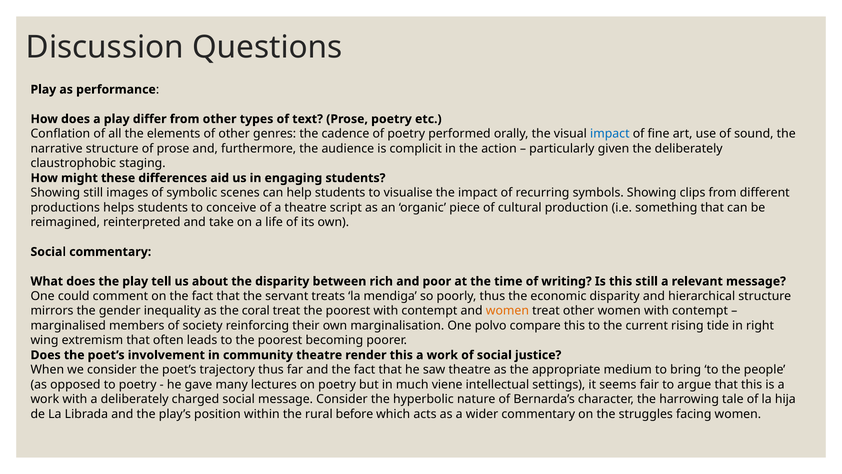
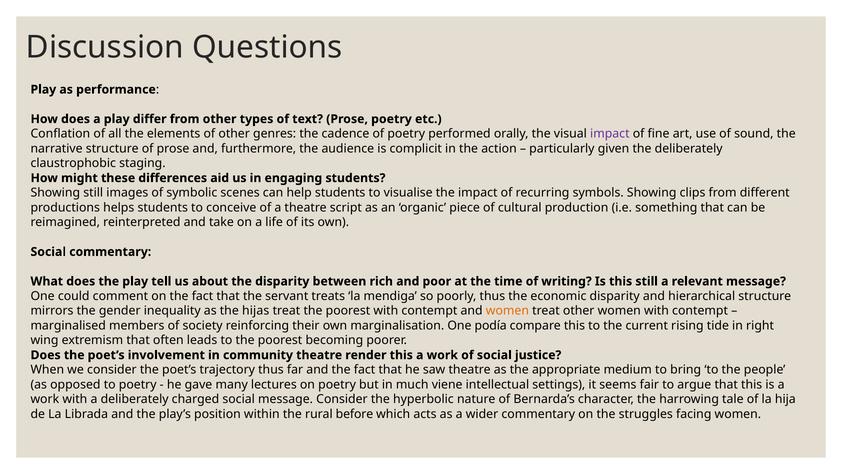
impact colour: blue -> purple (610, 134)
coral: coral -> hijas (256, 311)
polvo: polvo -> podía (491, 325)
